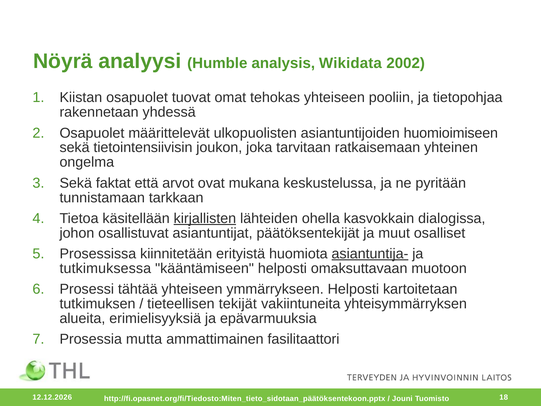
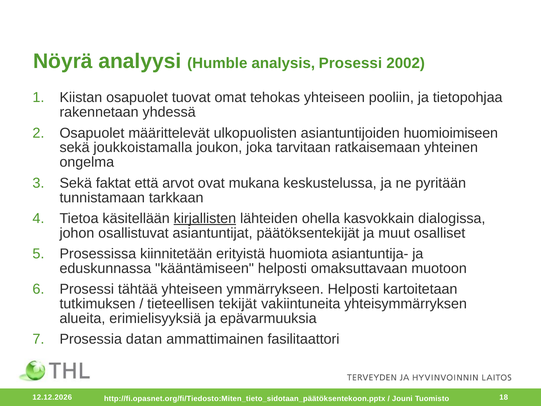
analysis Wikidata: Wikidata -> Prosessi (350, 63)
tietointensiivisin: tietointensiivisin -> joukkoistamalla (143, 148)
asiantuntija- underline: present -> none (370, 254)
tutkimuksessa: tutkimuksessa -> eduskunnassa (105, 268)
mutta: mutta -> datan (144, 339)
